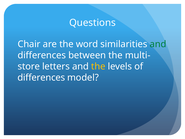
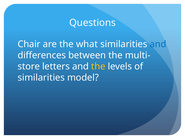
word: word -> what (87, 44)
and colour: green -> blue (158, 44)
differences: differences -> similarities (41, 77)
